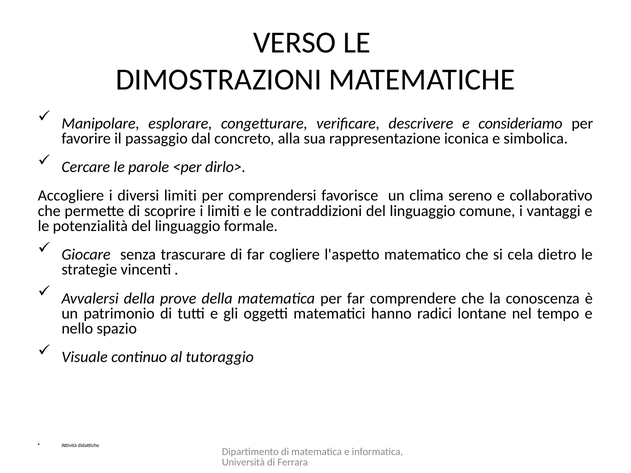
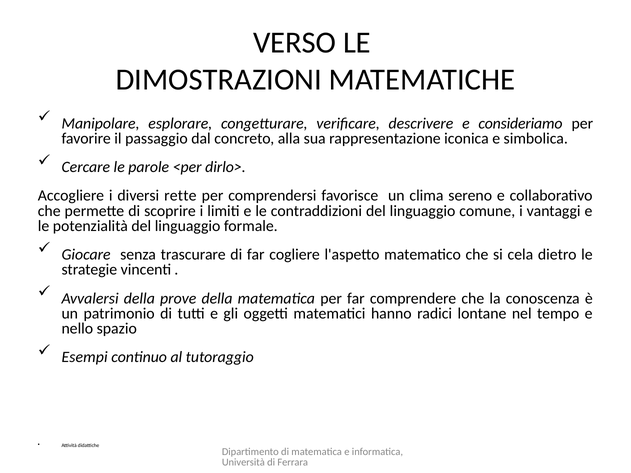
diversi limiti: limiti -> rette (180, 196)
Visuale: Visuale -> Esempi (85, 357)
